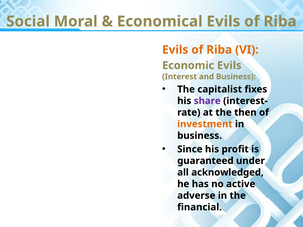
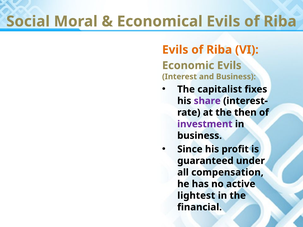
investment colour: orange -> purple (205, 124)
acknowledged: acknowledged -> compensation (227, 173)
adverse: adverse -> lightest (196, 196)
